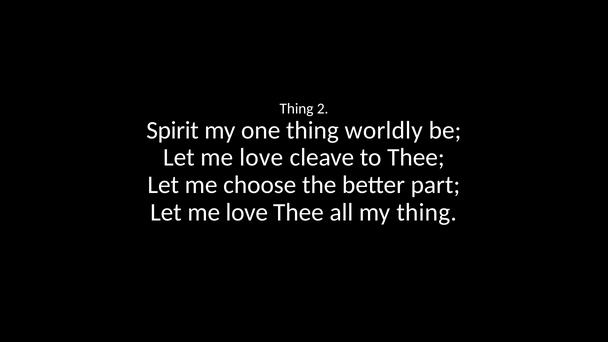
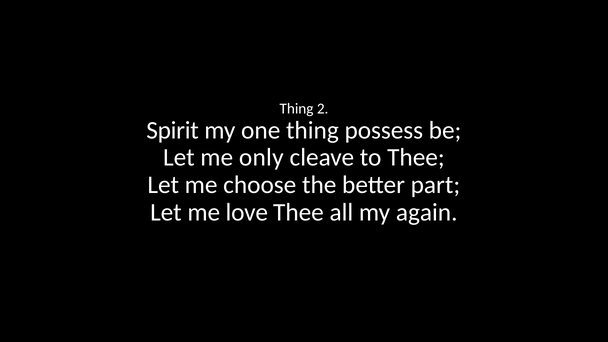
worldly: worldly -> possess (384, 130)
love: love -> only (261, 158)
my thing: thing -> again (427, 212)
